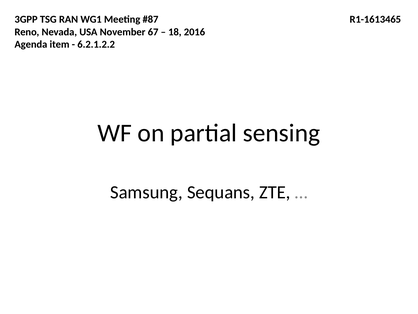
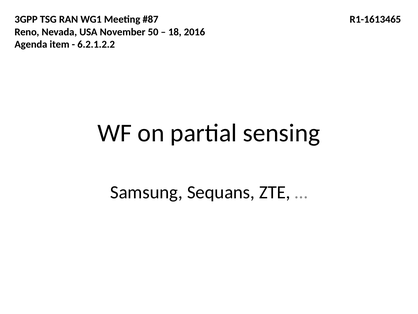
67: 67 -> 50 (153, 32)
